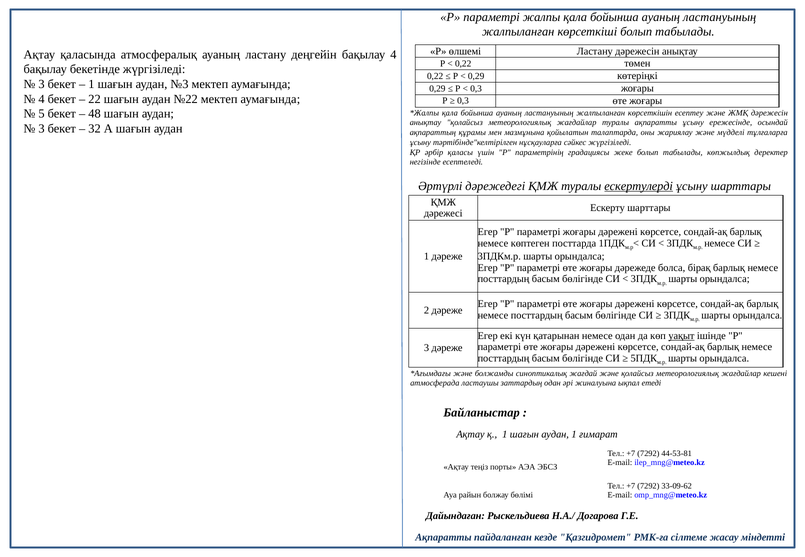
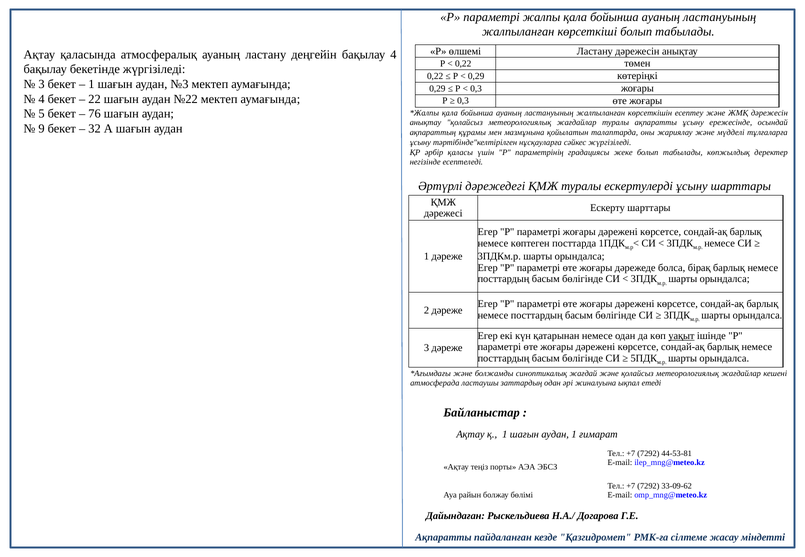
48: 48 -> 76 (95, 114)
3: 3 -> 9 (42, 129)
ескертулерді underline: present -> none (639, 186)
